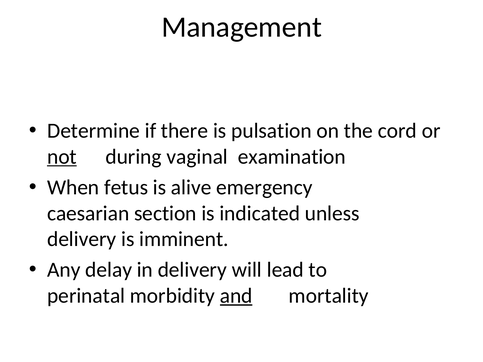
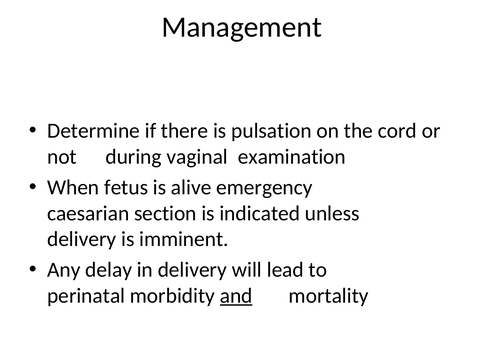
not underline: present -> none (62, 157)
